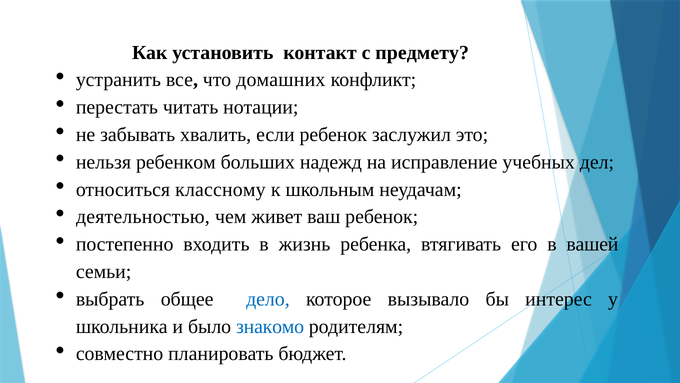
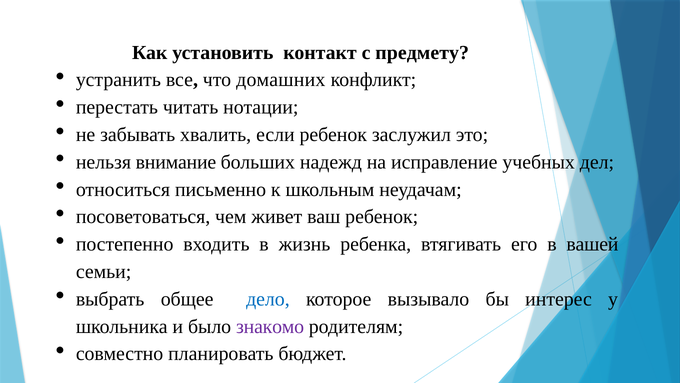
ребенком: ребенком -> внимание (176, 162)
классному: классному -> письменно (221, 189)
деятельностью: деятельностью -> посоветоваться (143, 217)
знакомо colour: blue -> purple (270, 326)
